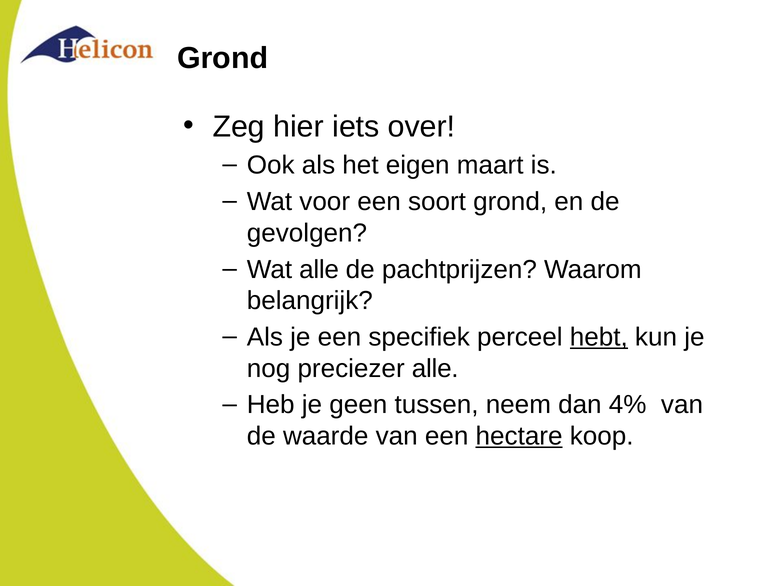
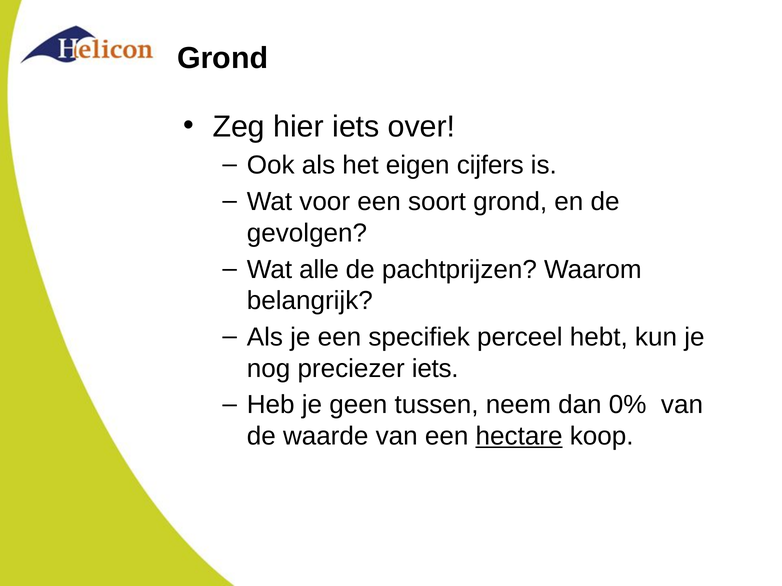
maart: maart -> cijfers (490, 165)
hebt underline: present -> none (599, 337)
preciezer alle: alle -> iets (435, 369)
4%: 4% -> 0% (628, 405)
